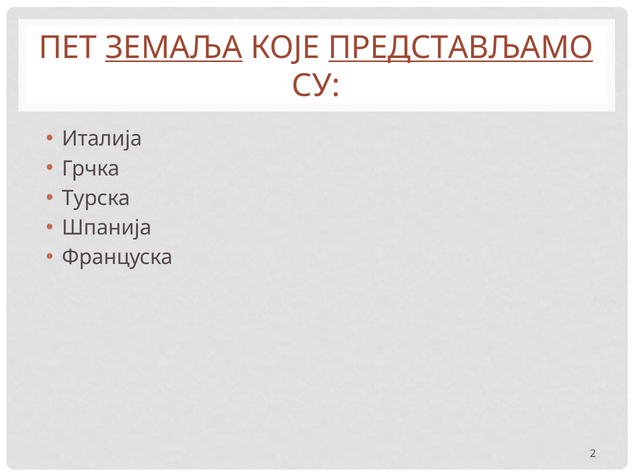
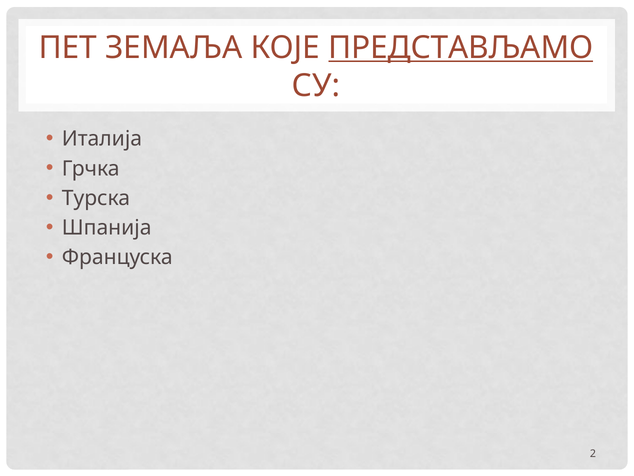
ЗЕМАЉА underline: present -> none (174, 48)
